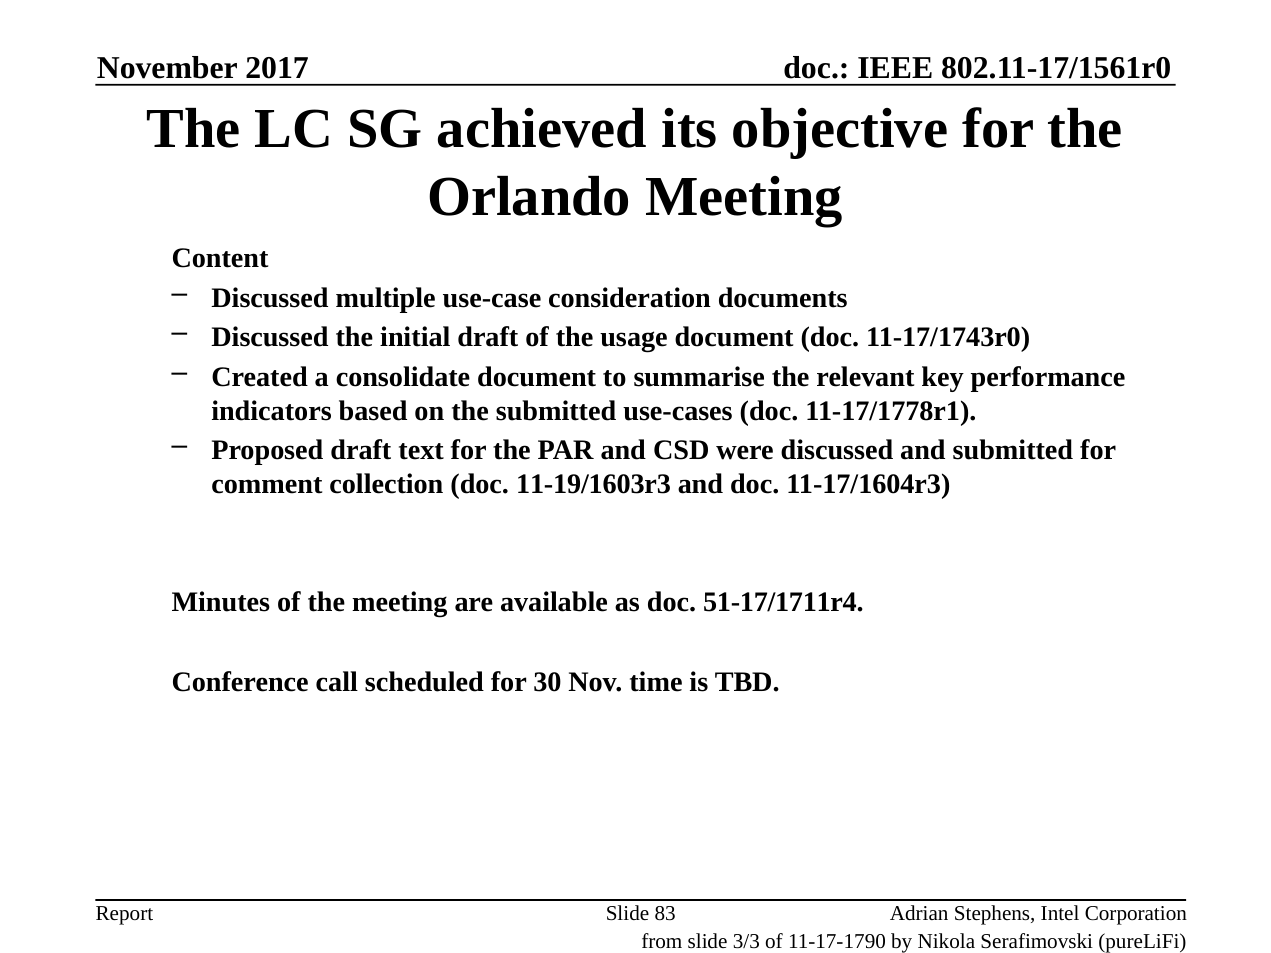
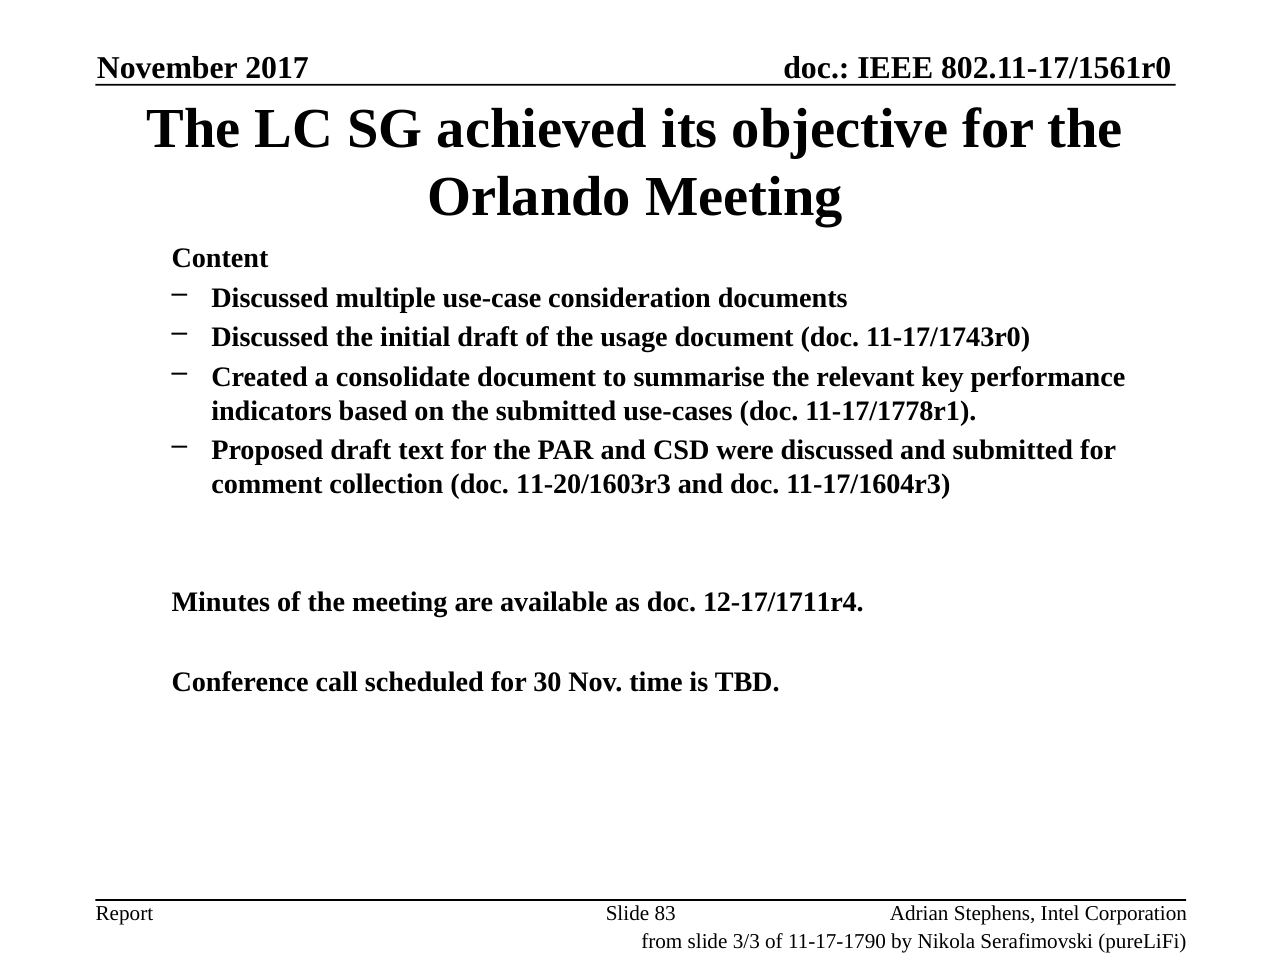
11-19/1603r3: 11-19/1603r3 -> 11-20/1603r3 (593, 484)
51-17/1711r4: 51-17/1711r4 -> 12-17/1711r4 (783, 603)
